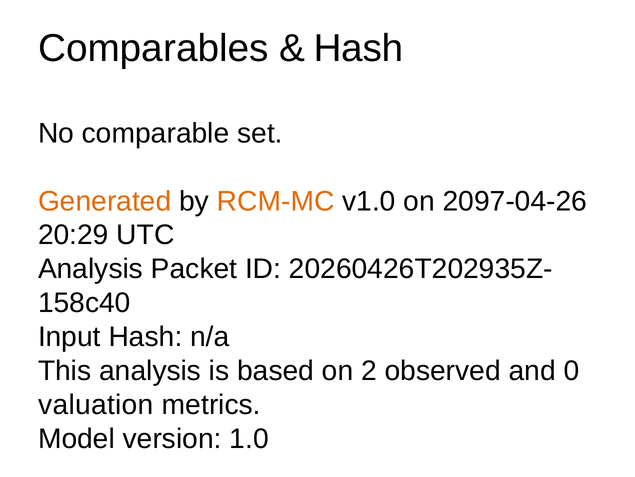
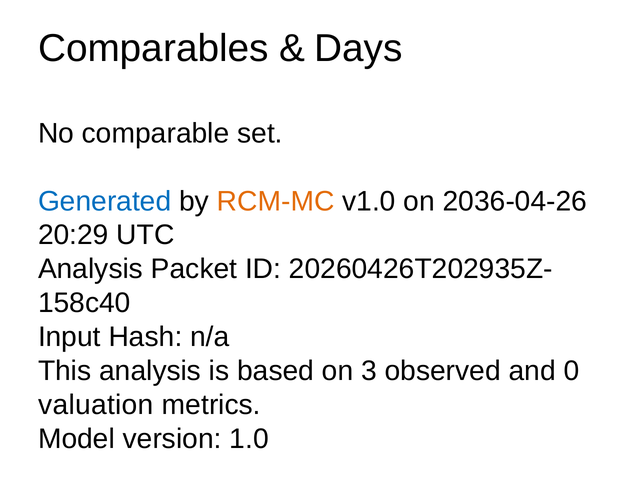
Hash: Hash -> Days (358, 48)
Generated colour: orange -> blue (105, 201)
2097-04-26: 2097-04-26 -> 2036-04-26 (515, 201)
2: 2 -> 3 (369, 370)
